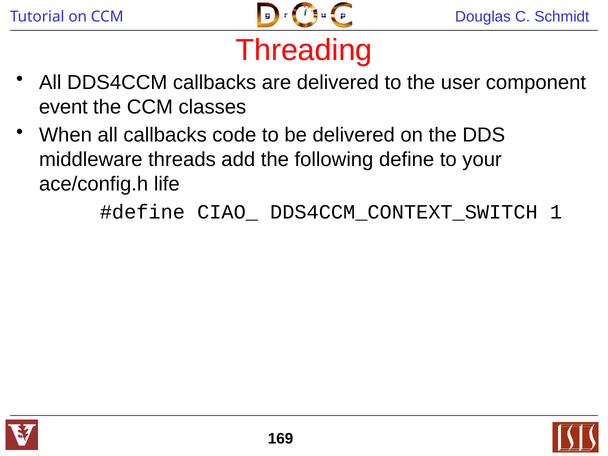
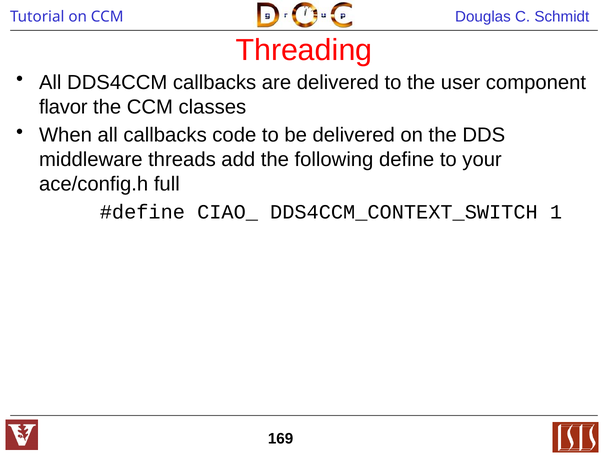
event: event -> flavor (63, 107)
life: life -> full (167, 184)
